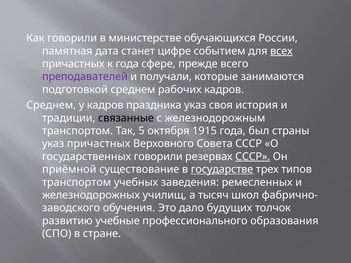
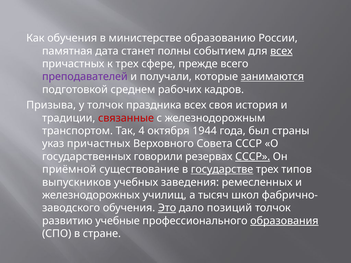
Как говорили: говорили -> обучения (72, 38)
обучающихся: обучающихся -> образованию (220, 38)
цифре: цифре -> полны (174, 51)
к года: года -> трех (127, 64)
занимаются underline: none -> present (272, 77)
Среднем: Среднем -> Призыва (51, 105)
у кадров: кадров -> толчок (105, 105)
праздника указ: указ -> всех (195, 105)
связанные colour: black -> red (126, 118)
5: 5 -> 4 (142, 131)
1915: 1915 -> 1944 (205, 131)
транспортом: транспортом -> выпускников (77, 182)
Это underline: none -> present (167, 208)
будущих: будущих -> позиций (229, 208)
образования underline: none -> present (284, 221)
